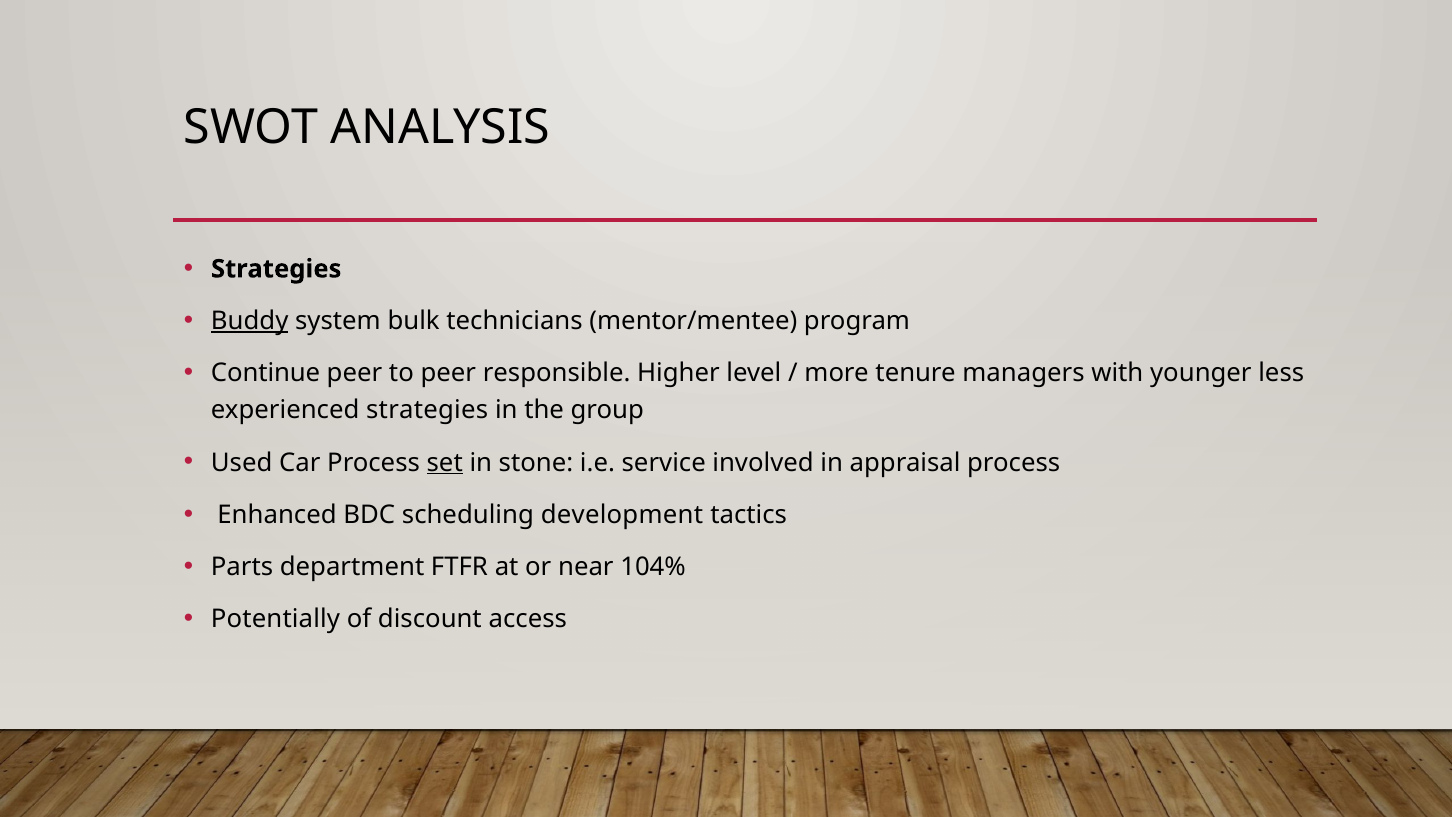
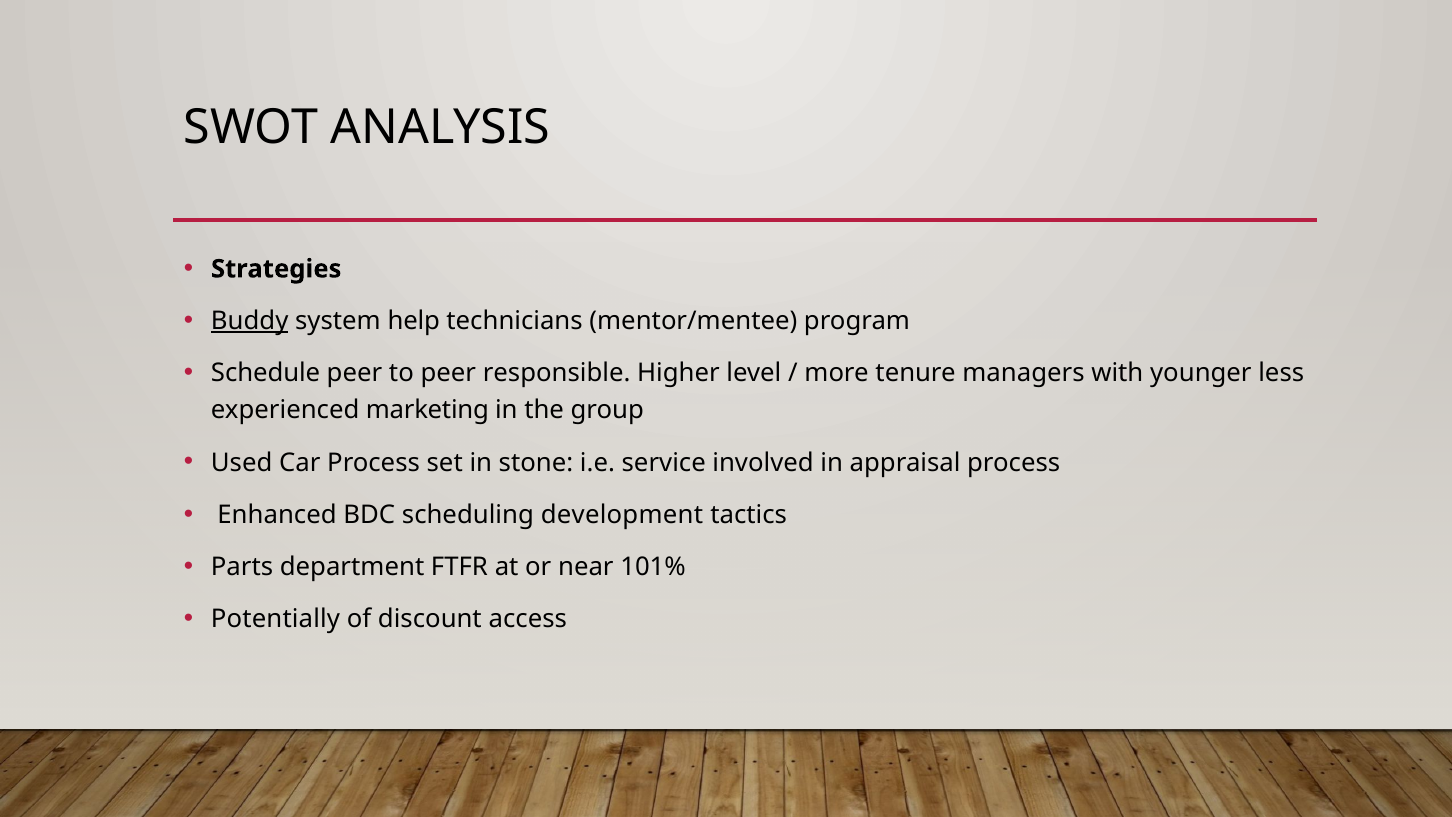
bulk: bulk -> help (414, 321)
Continue: Continue -> Schedule (266, 373)
experienced strategies: strategies -> marketing (427, 410)
set underline: present -> none (445, 462)
104%: 104% -> 101% (653, 567)
